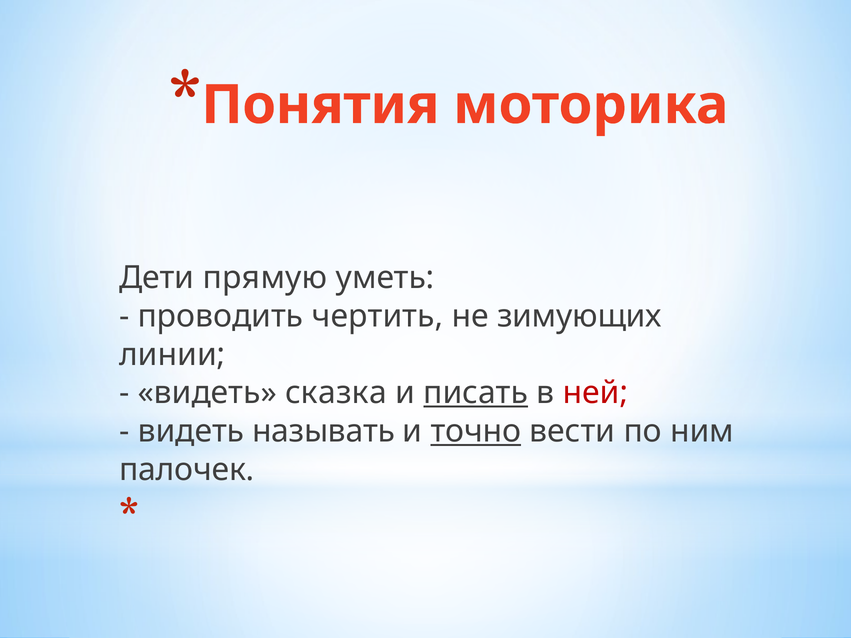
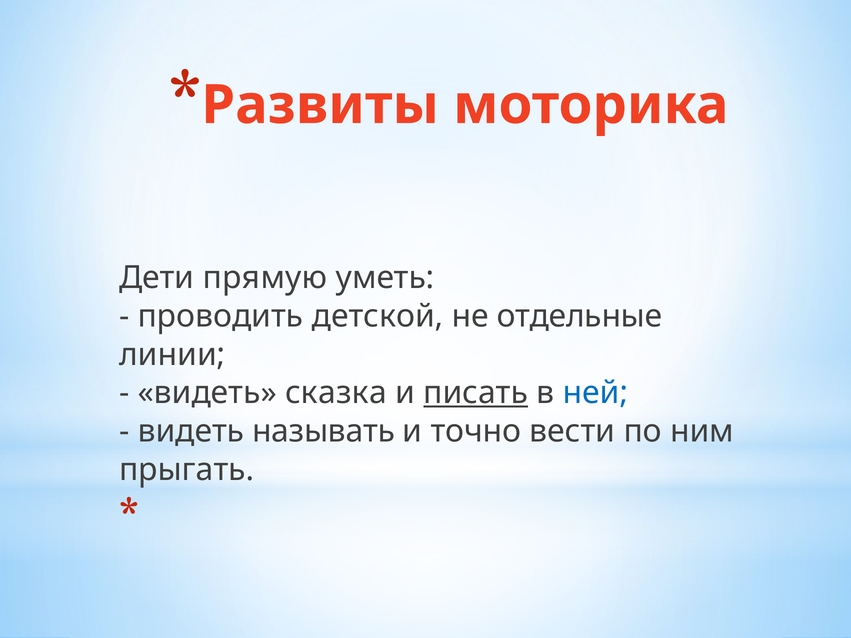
Понятия: Понятия -> Развиты (320, 105)
чертить: чертить -> детской (378, 316)
зимующих: зимующих -> отдельные (579, 316)
ней colour: red -> blue (595, 393)
точно underline: present -> none (476, 431)
палочек: палочек -> прыгать (187, 470)
